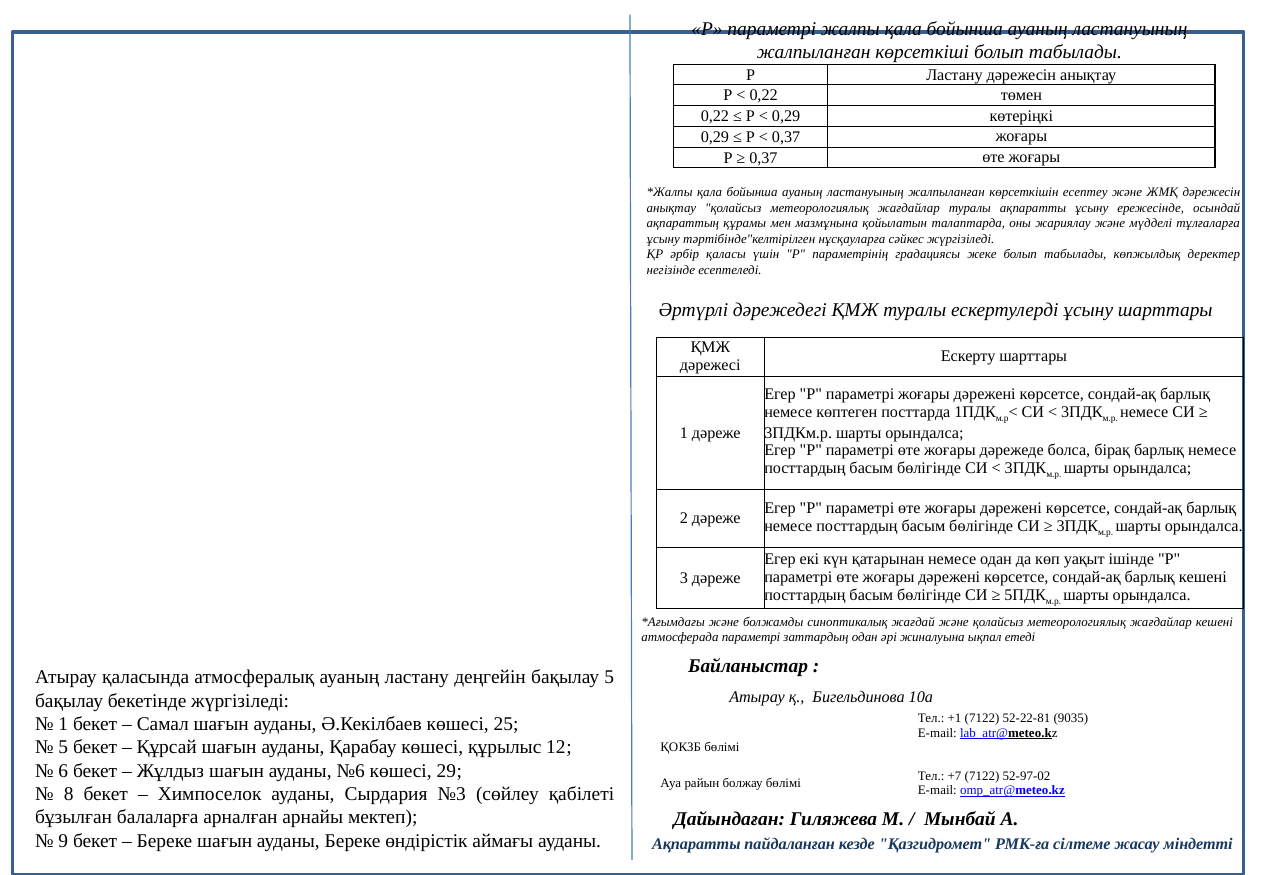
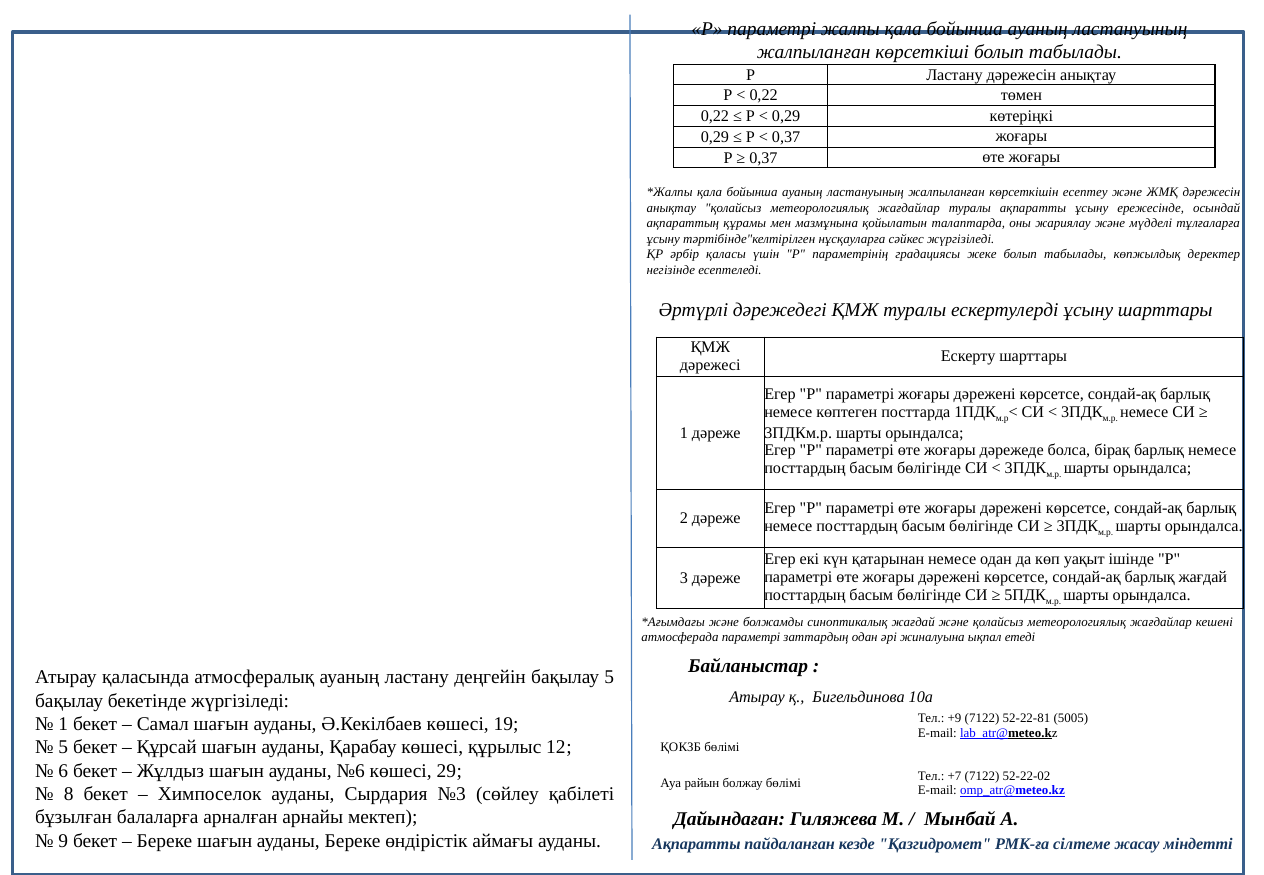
барлық кешені: кешені -> жағдай (1203, 577)
+1: +1 -> +9 (955, 718)
9035: 9035 -> 5005 (1071, 718)
25: 25 -> 19 (506, 724)
52-97-02: 52-97-02 -> 52-22-02 (1027, 776)
